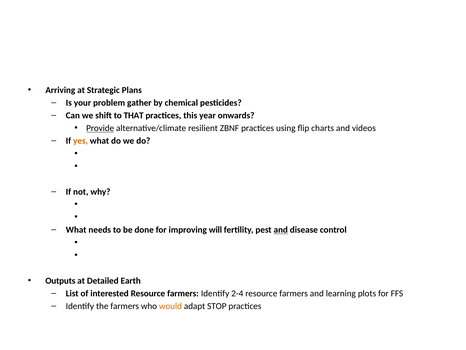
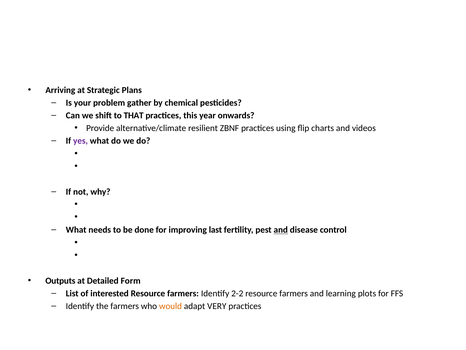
Provide underline: present -> none (100, 128)
yes colour: orange -> purple (80, 141)
will: will -> last (215, 230)
Earth: Earth -> Form (131, 280)
2-4: 2-4 -> 2-2 (237, 293)
STOP: STOP -> VERY (217, 306)
